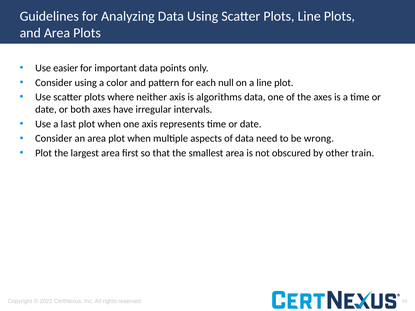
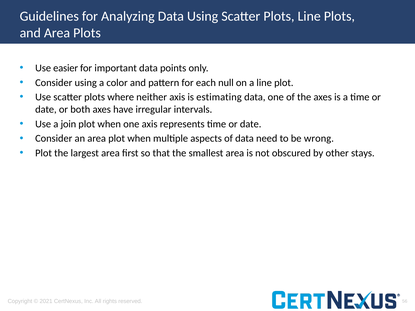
algorithms: algorithms -> estimating (219, 97)
last: last -> join (68, 124)
train: train -> stays (363, 153)
